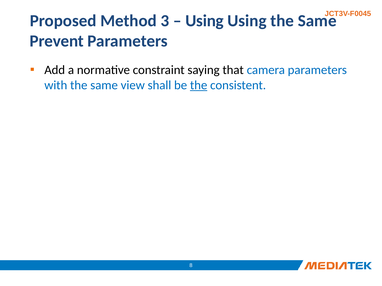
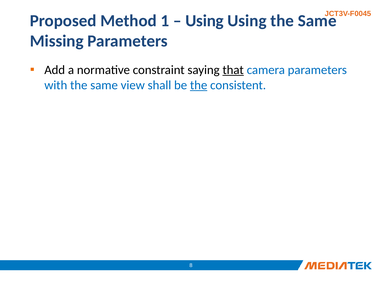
3: 3 -> 1 (165, 21)
Prevent: Prevent -> Missing (57, 41)
that underline: none -> present (233, 70)
